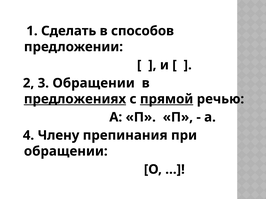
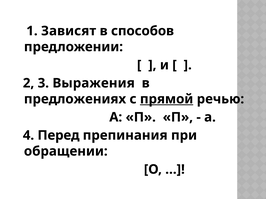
Сделать: Сделать -> Зависят (69, 31)
3 Обращении: Обращении -> Выражения (94, 83)
предложениях underline: present -> none (75, 99)
Члену: Члену -> Перед (59, 136)
